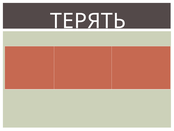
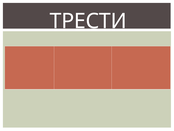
ТЕРЯТЬ: ТЕРЯТЬ -> ТРЕСТИ (88, 21)
